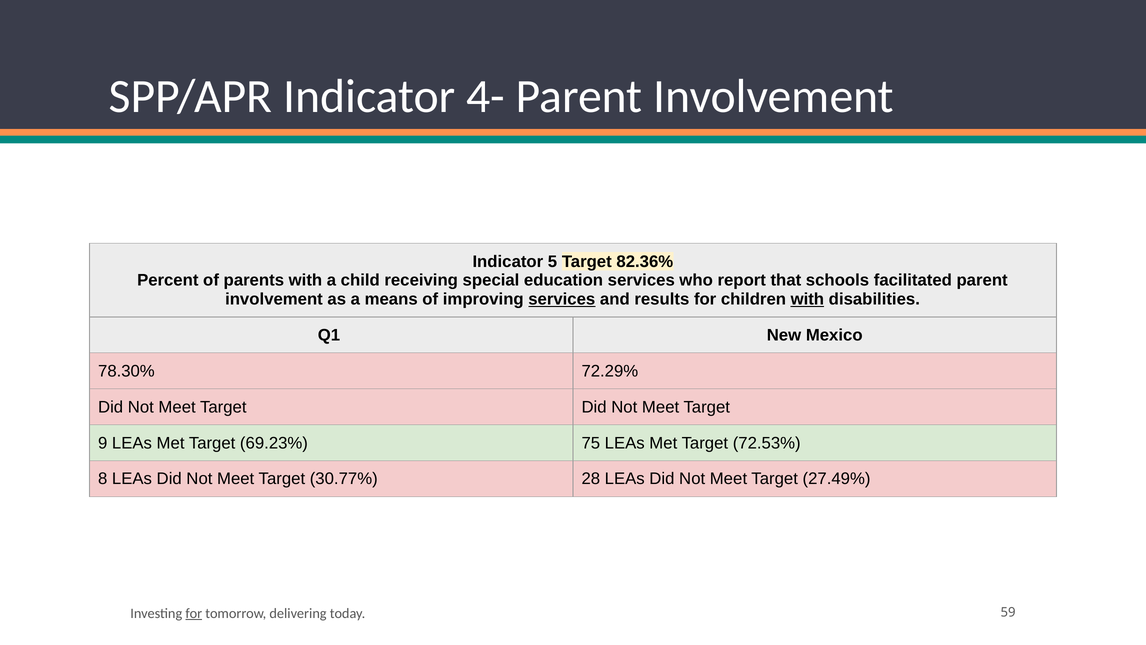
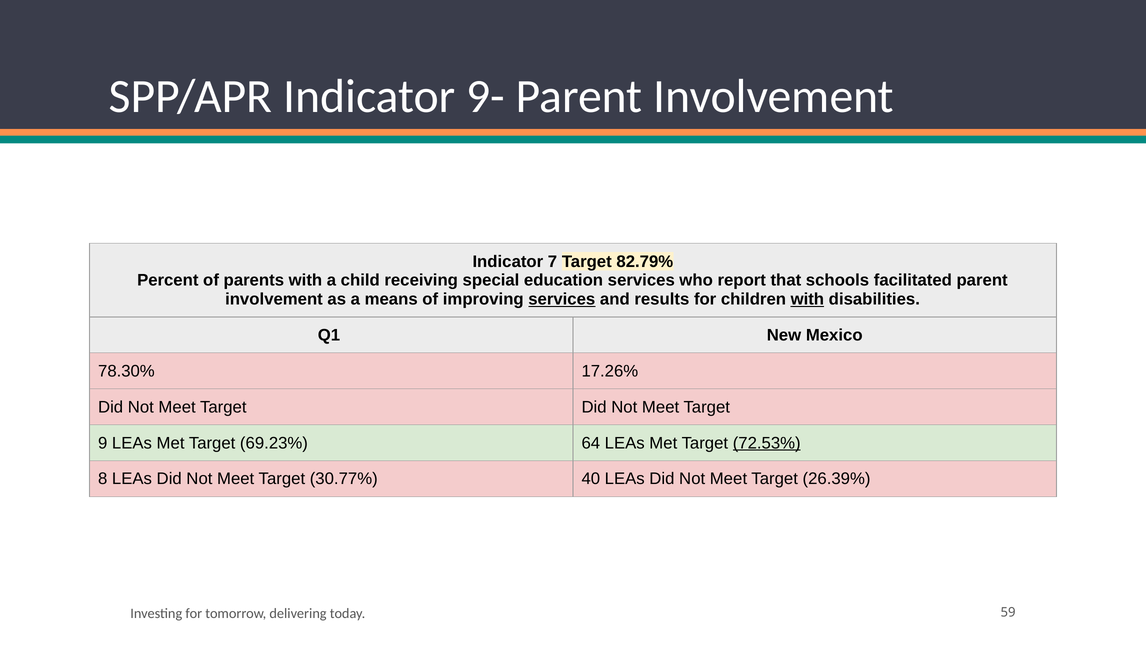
4-: 4- -> 9- (486, 96)
5: 5 -> 7 (552, 261)
82.36%: 82.36% -> 82.79% (645, 261)
72.29%: 72.29% -> 17.26% (610, 371)
75: 75 -> 64 (591, 443)
72.53% underline: none -> present (767, 443)
28: 28 -> 40 (591, 479)
27.49%: 27.49% -> 26.39% (837, 479)
for underline: present -> none (194, 613)
